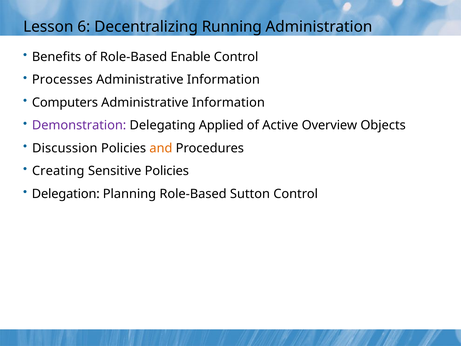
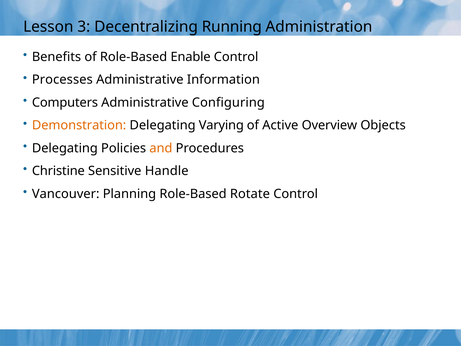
6: 6 -> 3 (84, 27)
Information: Information -> Configuring (228, 102)
Demonstration colour: purple -> orange (79, 125)
Applied: Applied -> Varying (221, 125)
Discussion: Discussion -> Delegating (65, 148)
Creating: Creating -> Christine (58, 171)
Sensitive Policies: Policies -> Handle (167, 171)
Delegation: Delegation -> Vancouver (66, 194)
Sutton: Sutton -> Rotate (250, 194)
